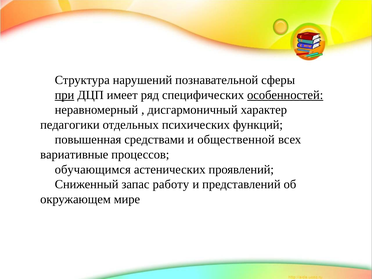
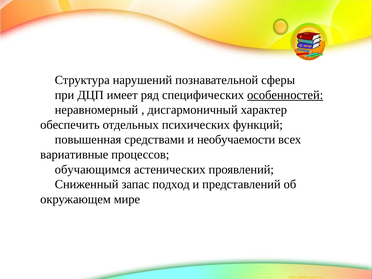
при underline: present -> none (65, 95)
педагогики: педагогики -> обеспечить (70, 125)
общественной: общественной -> необучаемости (236, 140)
работу: работу -> подход (171, 184)
